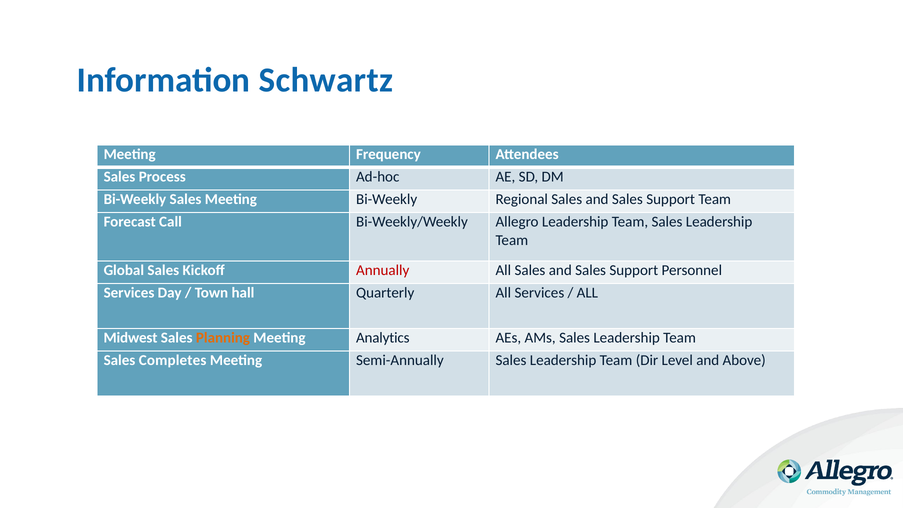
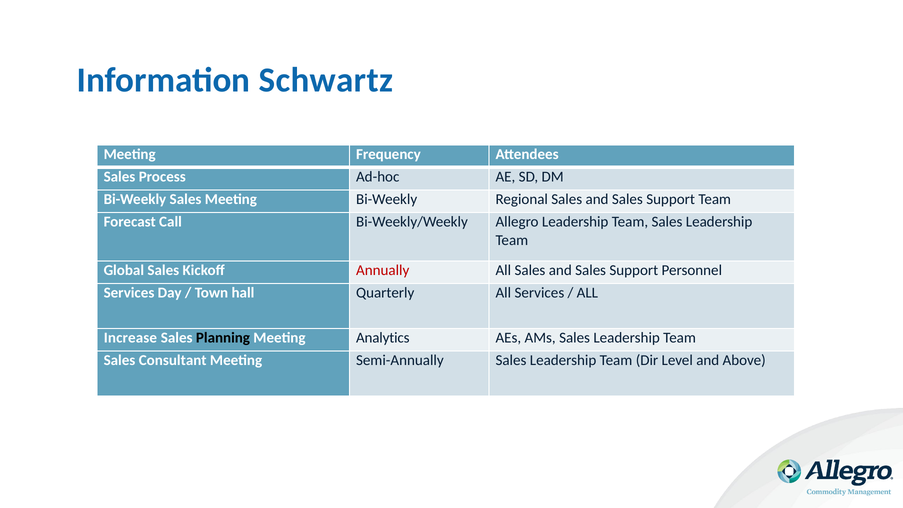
Midwest: Midwest -> Increase (130, 338)
Planning colour: orange -> black (223, 338)
Completes: Completes -> Consultant (173, 360)
